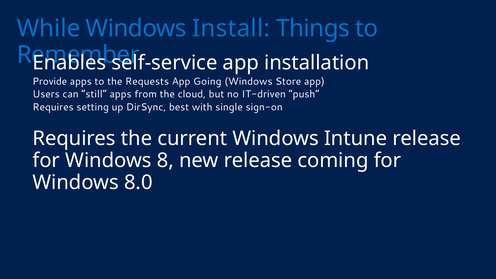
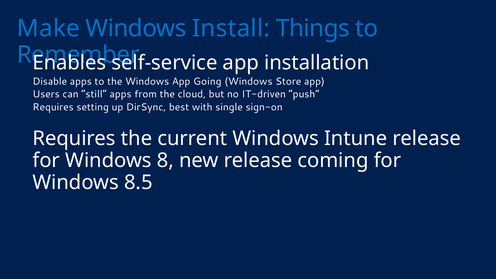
While: While -> Make (48, 28)
Provide: Provide -> Disable (50, 81)
the Requests: Requests -> Windows (147, 81)
8.0: 8.0 -> 8.5 (138, 182)
